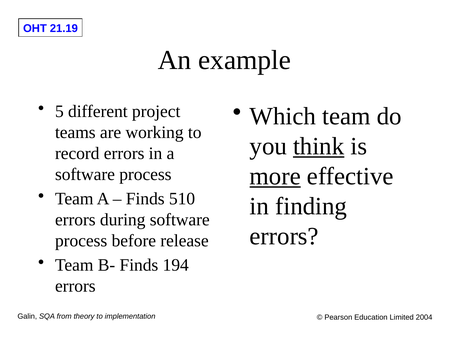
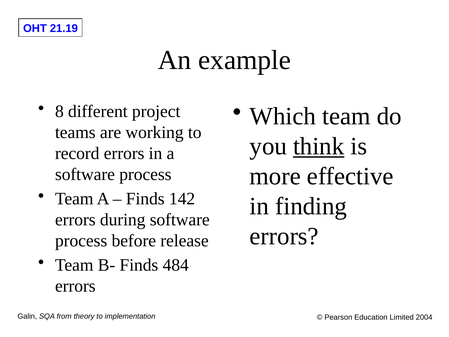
5: 5 -> 8 (59, 111)
more underline: present -> none (275, 176)
510: 510 -> 142 (182, 199)
194: 194 -> 484 (176, 265)
